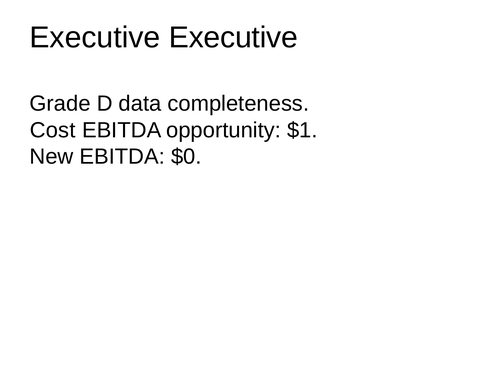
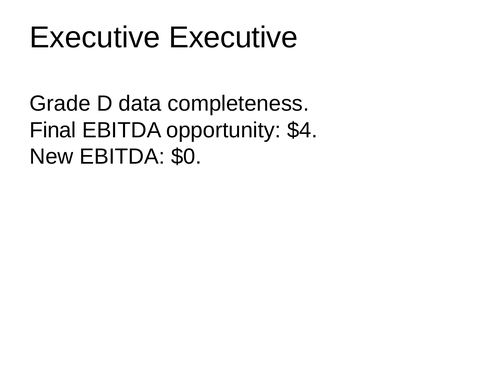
Cost: Cost -> Final (53, 130)
$1: $1 -> $4 (302, 130)
